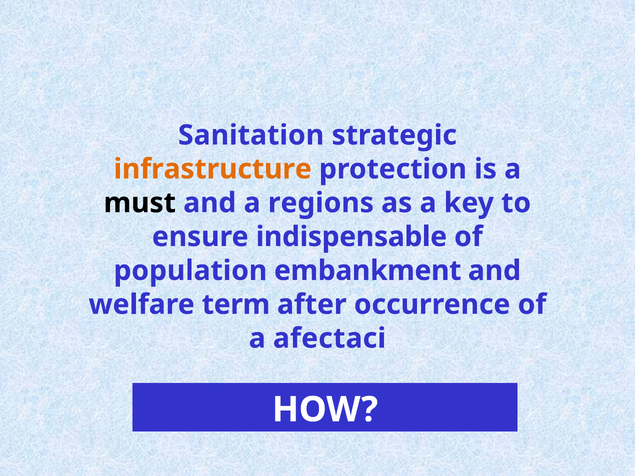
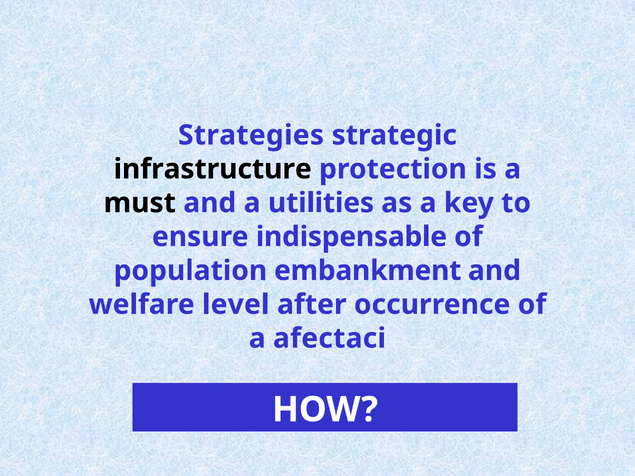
Sanitation: Sanitation -> Strategies (251, 135)
infrastructure colour: orange -> black (213, 169)
regions: regions -> utilities (321, 203)
term: term -> level (236, 305)
